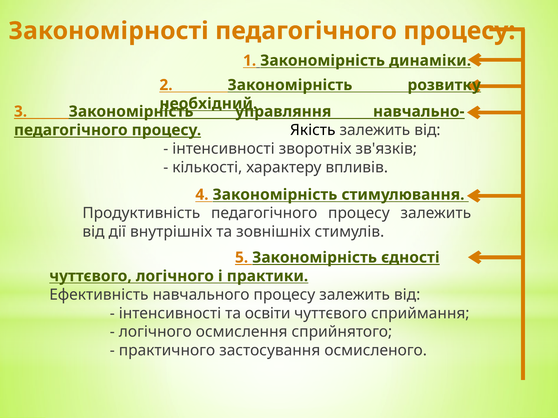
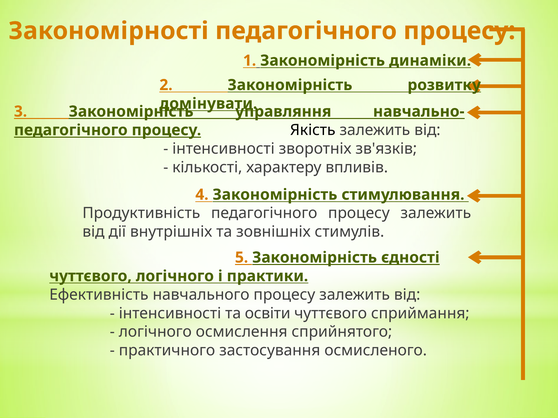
необхідний: необхідний -> домінувати (208, 104)
